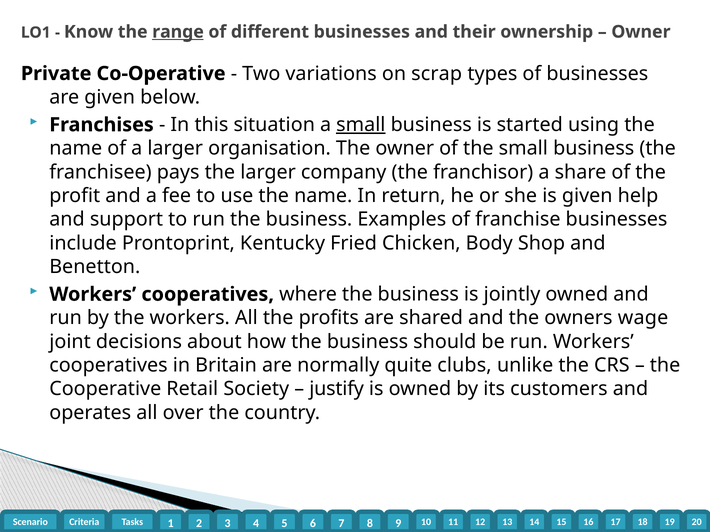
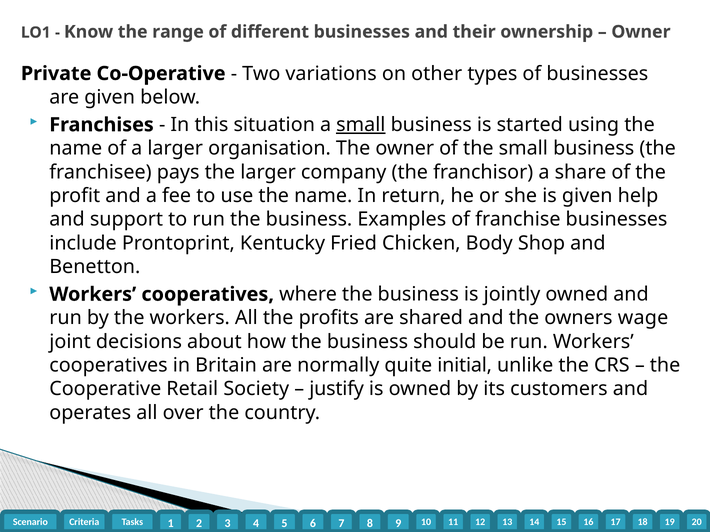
range underline: present -> none (178, 32)
scrap: scrap -> other (437, 74)
clubs: clubs -> initial (465, 366)
